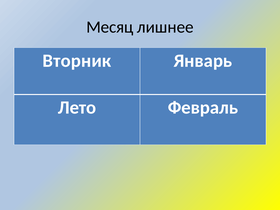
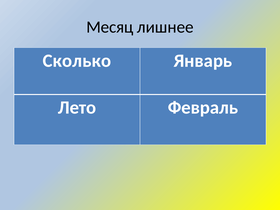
Вторник: Вторник -> Сколько (77, 61)
